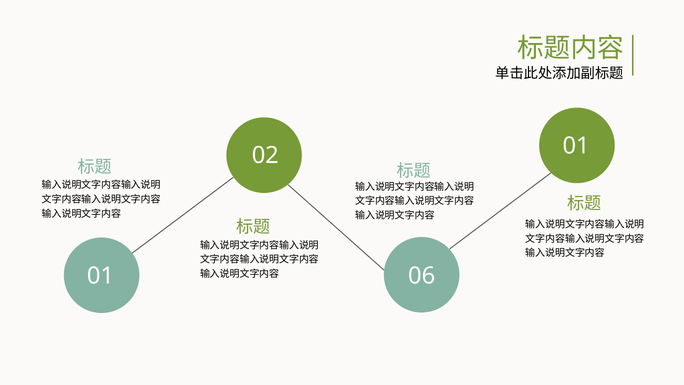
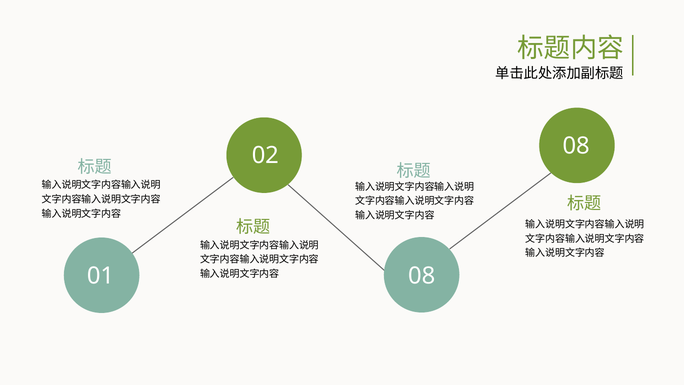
02 01: 01 -> 08 (576, 146)
01 06: 06 -> 08 (422, 276)
